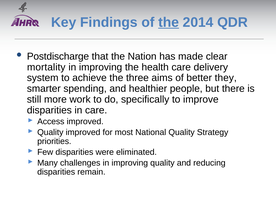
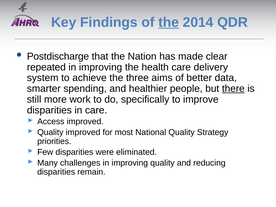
mortality: mortality -> repeated (46, 67)
they: they -> data (226, 78)
there underline: none -> present (233, 89)
